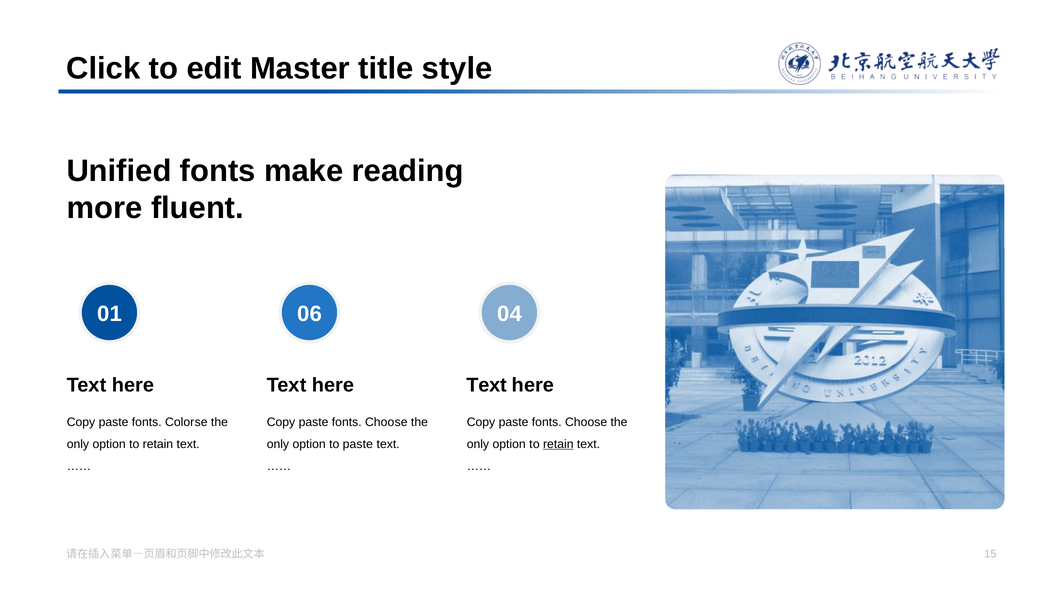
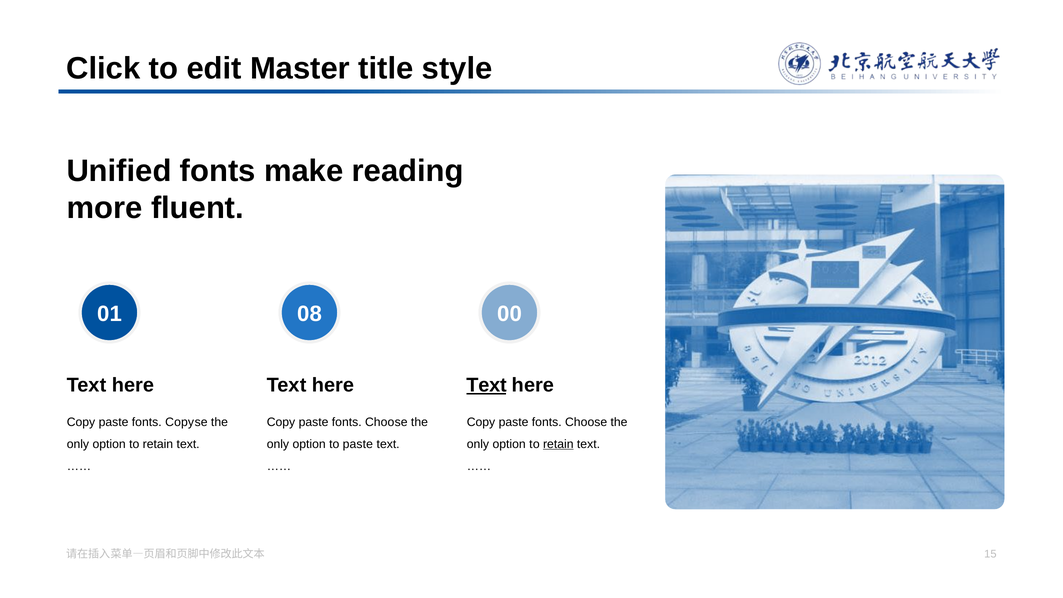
6: 6 -> 8 (316, 314)
0 4: 4 -> 0 (516, 314)
Text underline: none -> present (487, 385)
fonts Color: Color -> Copy (180, 422)
